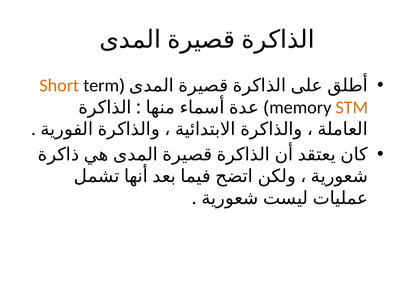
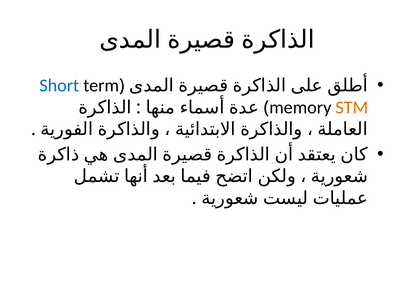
Short colour: orange -> blue (59, 86)
